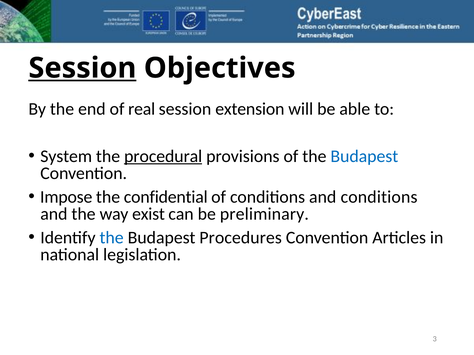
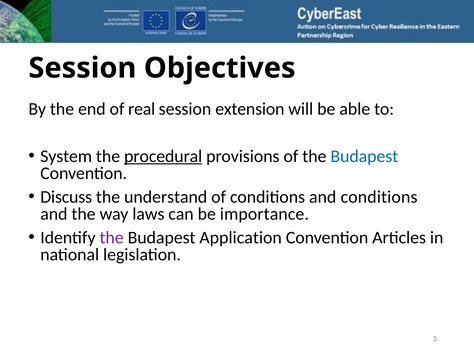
Session underline: present -> none (82, 68)
Impose: Impose -> Discuss (66, 197)
confidential: confidential -> understand (166, 197)
exist: exist -> laws (148, 214)
preliminary: preliminary -> importance (264, 214)
the colour: blue -> purple (112, 238)
Procedures: Procedures -> Application (241, 238)
